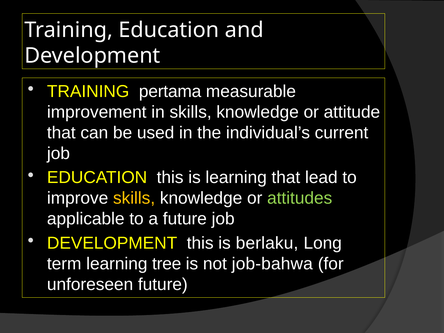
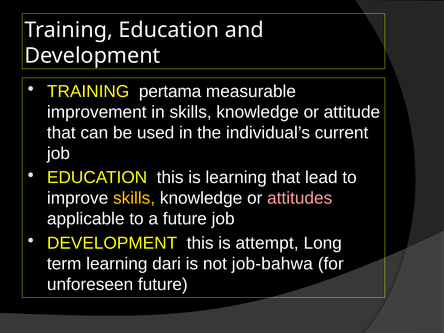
attitudes colour: light green -> pink (300, 198)
berlaku: berlaku -> attempt (267, 243)
tree: tree -> dari (167, 264)
